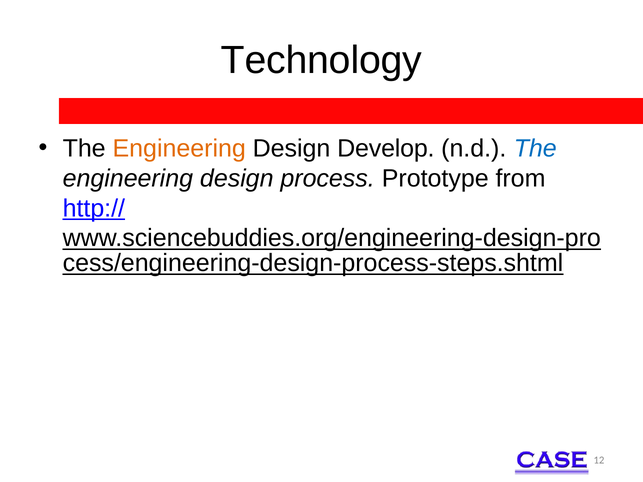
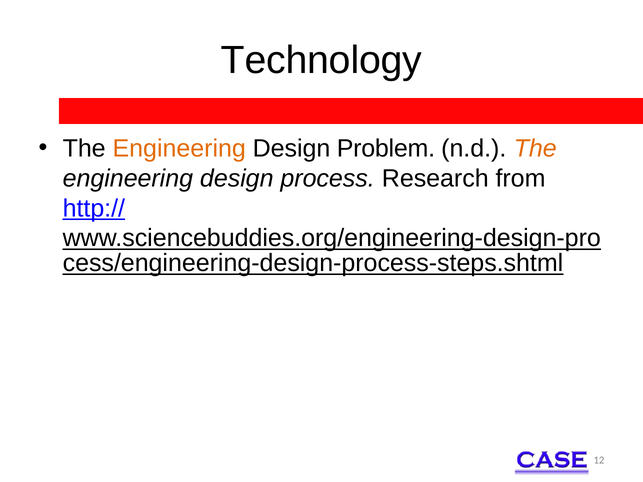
Develop: Develop -> Problem (386, 149)
The colour: blue -> orange (535, 149)
Prototype: Prototype -> Research (435, 178)
